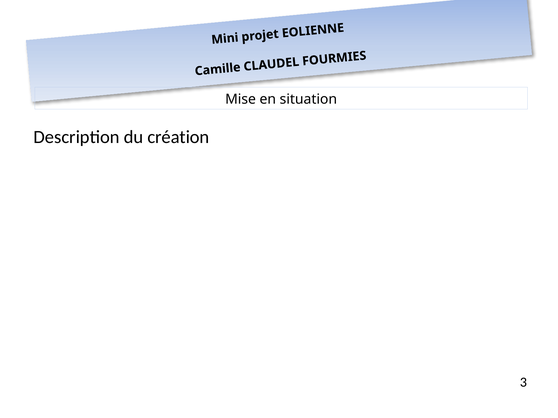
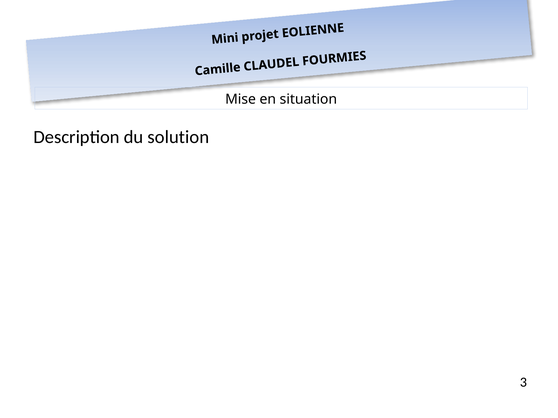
création: création -> solution (178, 137)
